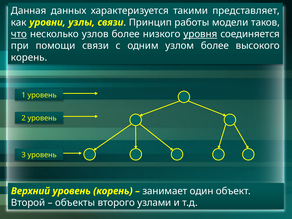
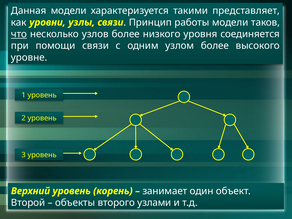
Данная данных: данных -> модели (69, 11)
уровня underline: present -> none (200, 34)
корень: корень -> уровне (29, 57)
